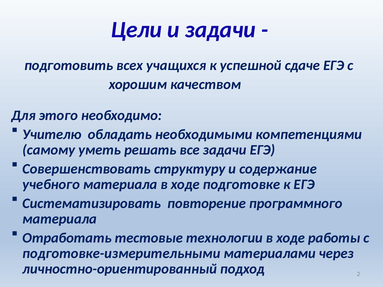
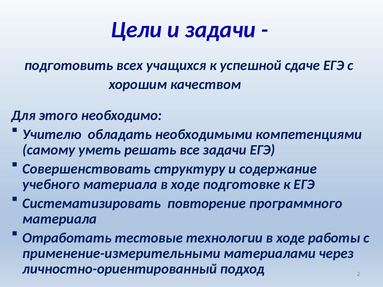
подготовке-измерительными: подготовке-измерительными -> применение-измерительными (121, 254)
